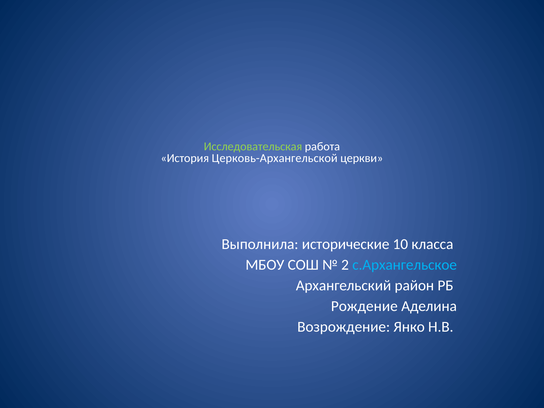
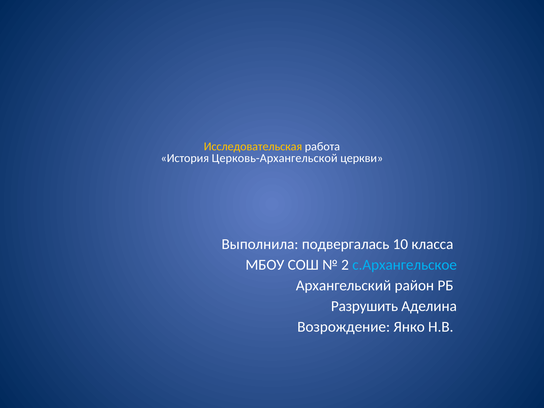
Исследовательская colour: light green -> yellow (253, 146)
исторические: исторические -> подвергалась (346, 244)
Рождение: Рождение -> Разрушить (364, 306)
